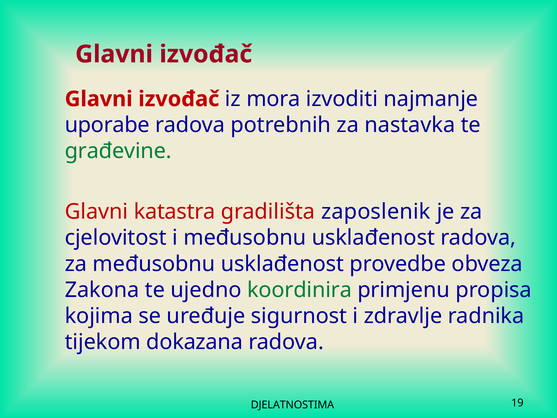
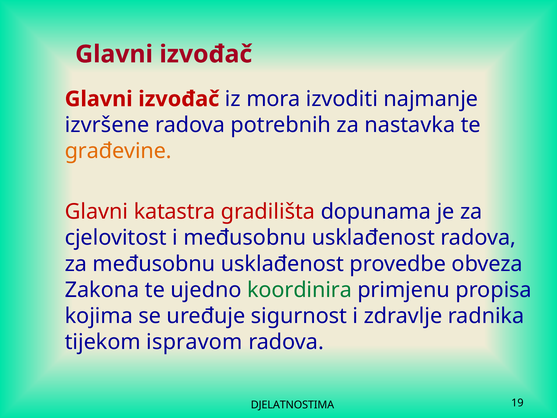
uporabe: uporabe -> izvršene (107, 125)
građevine colour: green -> orange (118, 151)
zaposlenik: zaposlenik -> dopunama (376, 212)
dokazana: dokazana -> ispravom (194, 342)
